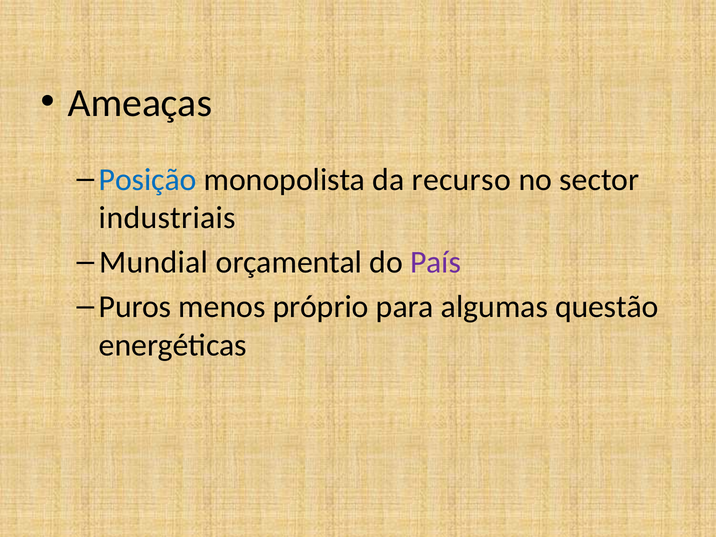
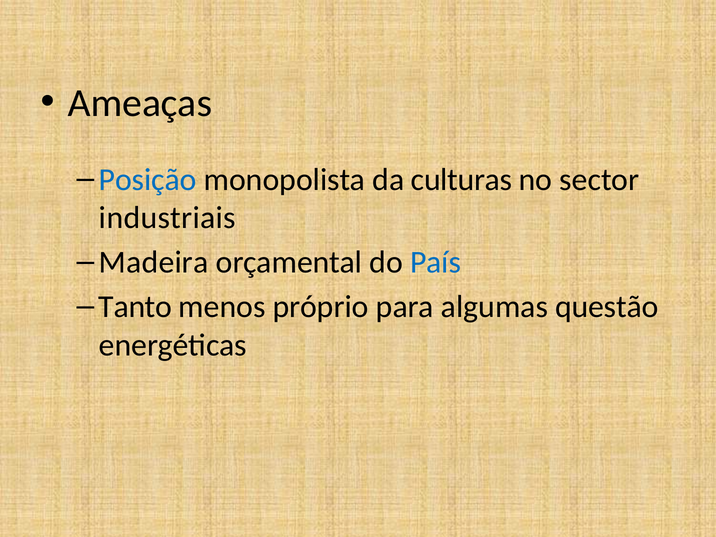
recurso: recurso -> culturas (462, 180)
Mundial: Mundial -> Madeira (154, 262)
País colour: purple -> blue (436, 262)
Puros: Puros -> Tanto (135, 307)
